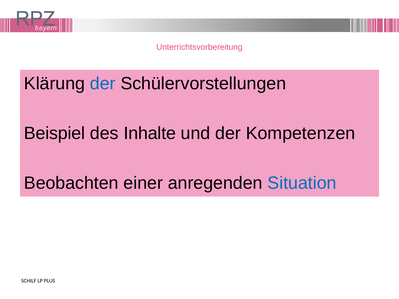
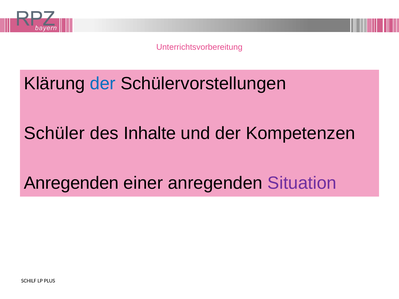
Beispiel: Beispiel -> Schüler (54, 133)
Beobachten: Beobachten -> Anregenden (71, 183)
Situation colour: blue -> purple (302, 183)
